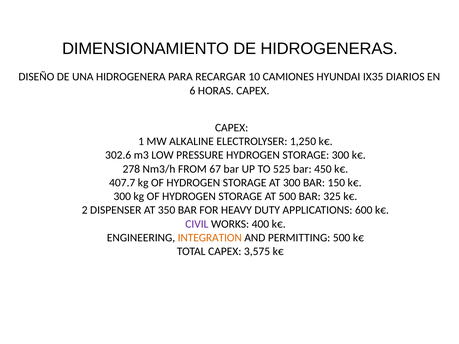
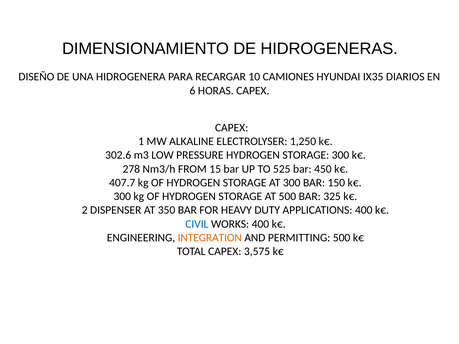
67: 67 -> 15 (215, 169)
APPLICATIONS 600: 600 -> 400 (364, 210)
CIVIL colour: purple -> blue (197, 224)
